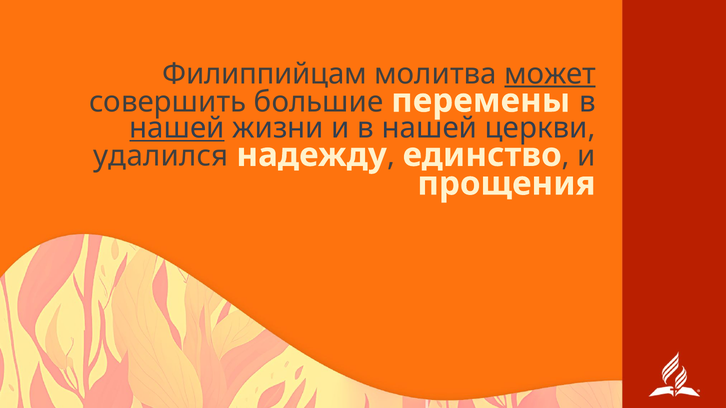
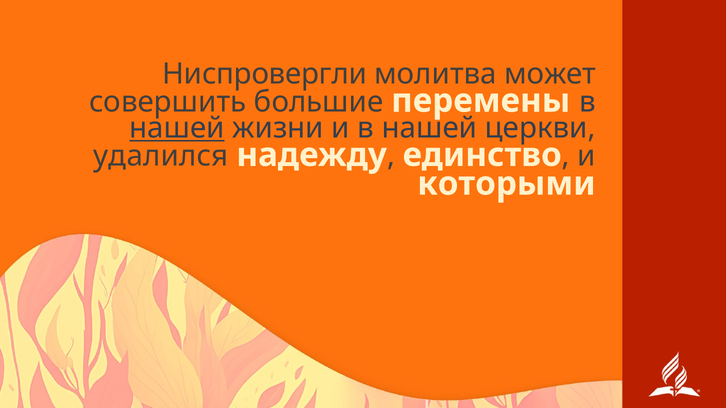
Филиппийцам: Филиппийцам -> Ниспровергли (265, 74)
может underline: present -> none (550, 74)
прощения: прощения -> которыми (506, 184)
